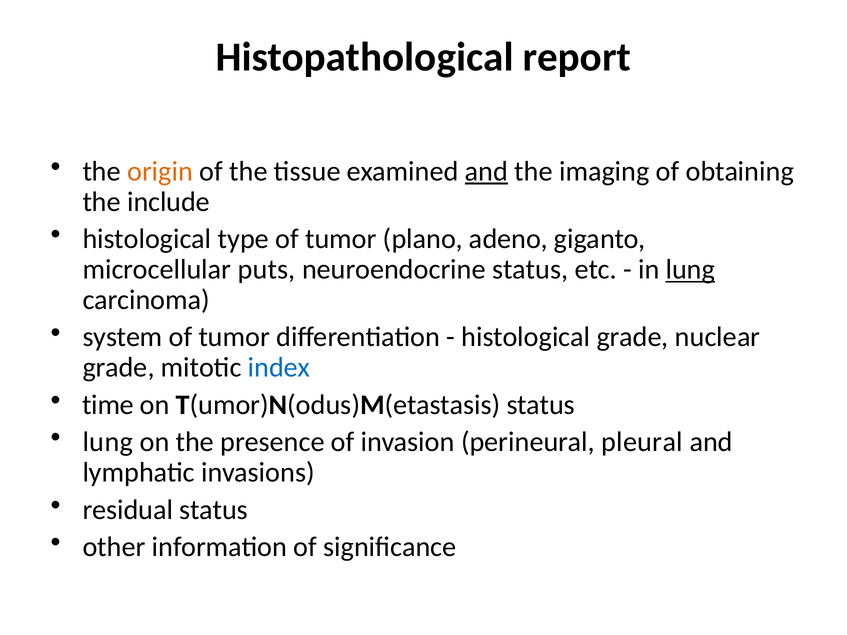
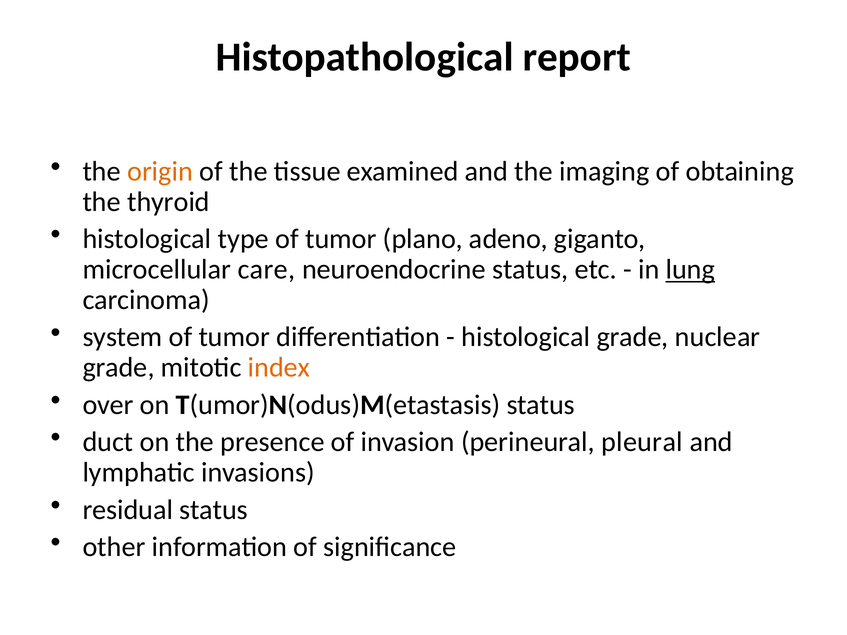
and underline: present -> none (487, 171)
include: include -> thyroid (168, 202)
puts: puts -> care (266, 270)
index colour: blue -> orange (279, 368)
time: time -> over (108, 405)
lung: lung -> duct (108, 442)
